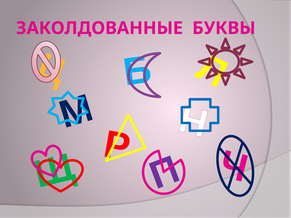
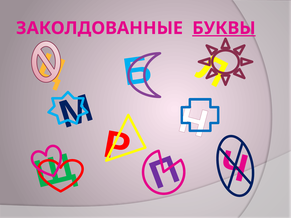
БУКВЫ underline: none -> present (224, 28)
